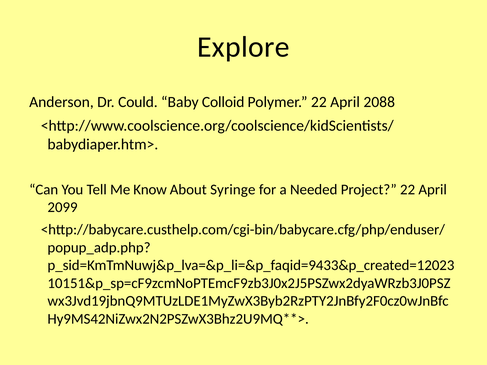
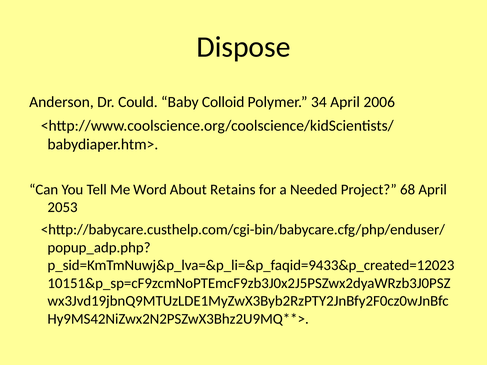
Explore: Explore -> Dispose (244, 47)
Polymer 22: 22 -> 34 (319, 102)
2088: 2088 -> 2006 (379, 102)
Know: Know -> Word (150, 190)
Syringe: Syringe -> Retains (233, 190)
Project 22: 22 -> 68 (408, 190)
2099: 2099 -> 2053 (63, 207)
